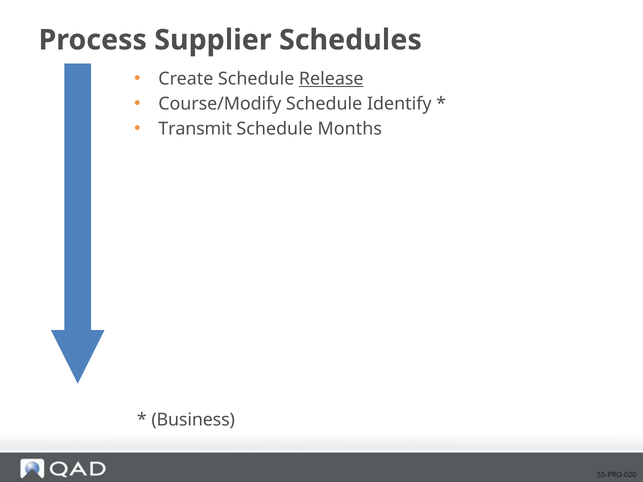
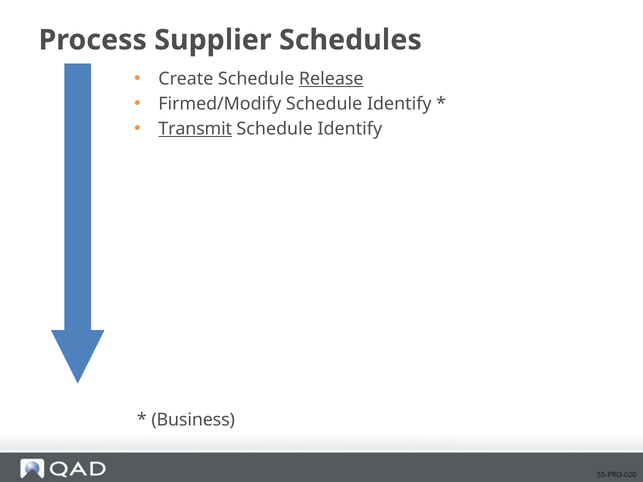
Course/Modify: Course/Modify -> Firmed/Modify (220, 104)
Transmit underline: none -> present (195, 129)
Months: Months -> Identify (350, 129)
